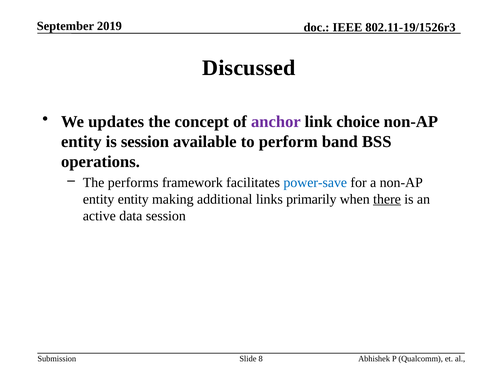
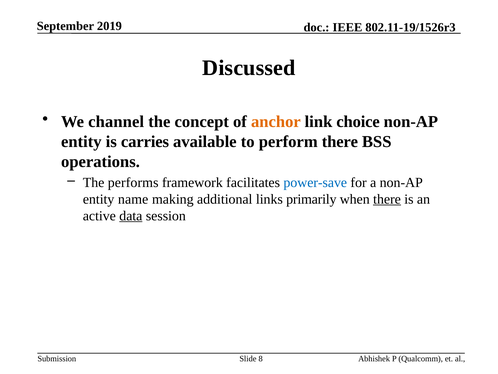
updates: updates -> channel (116, 122)
anchor colour: purple -> orange (276, 122)
is session: session -> carries (145, 141)
perform band: band -> there (340, 141)
entity entity: entity -> name (133, 199)
data underline: none -> present (131, 215)
